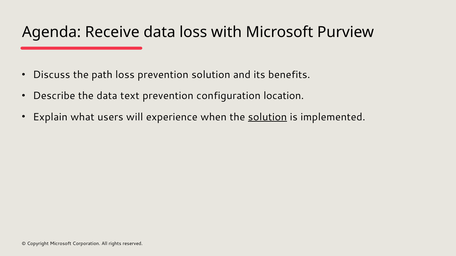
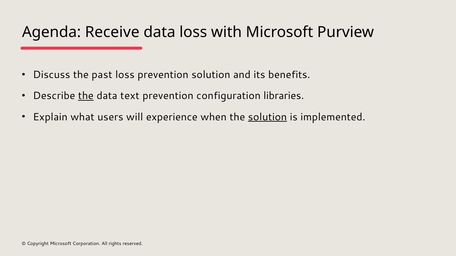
path: path -> past (102, 75)
the underline: none -> present (86, 96)
location: location -> libraries (284, 96)
